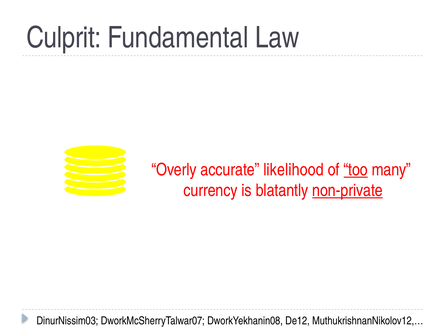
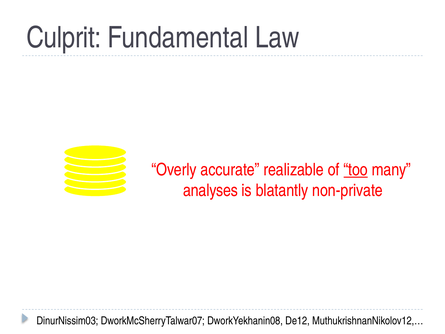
likelihood: likelihood -> realizable (294, 170)
currency: currency -> analyses (211, 190)
non-private underline: present -> none (348, 190)
